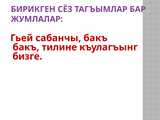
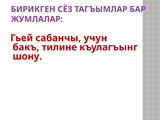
сабанчы бакъ: бакъ -> учун (95, 38)
бизге: бизге -> шону (27, 56)
